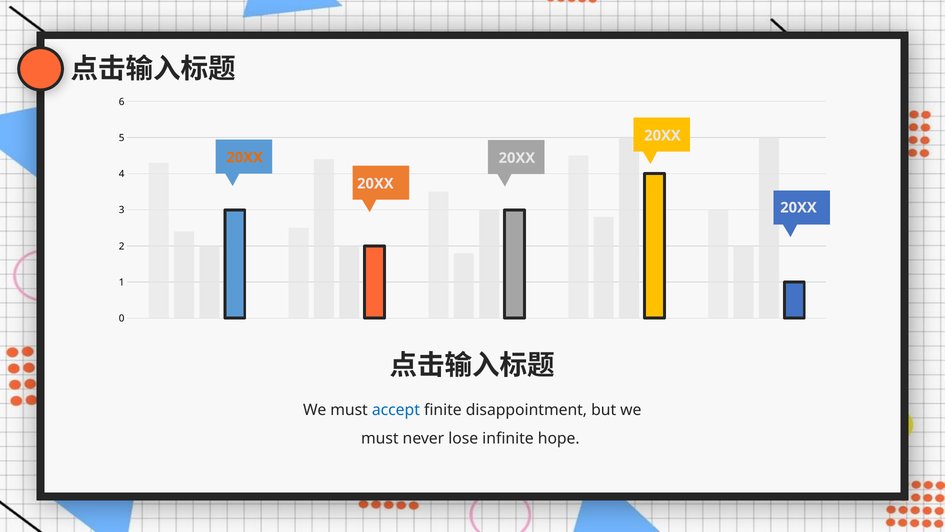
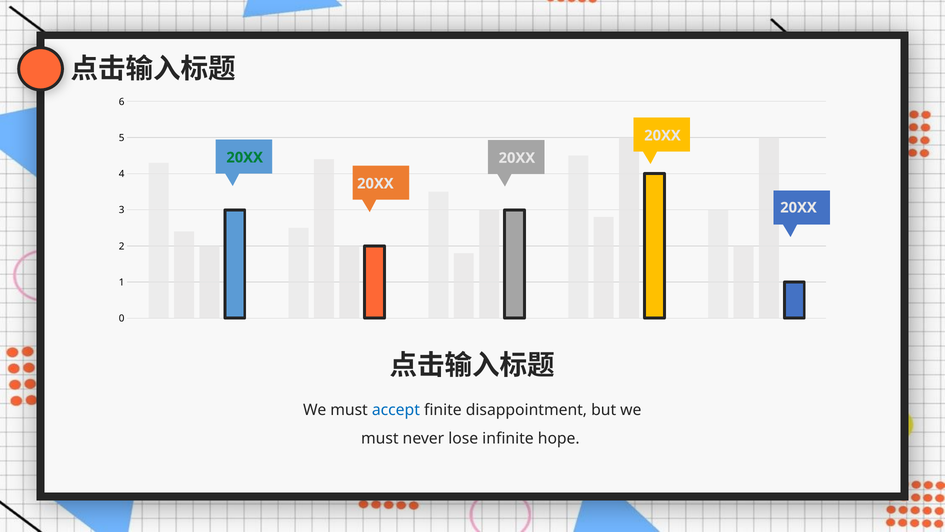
20XX colour: orange -> green (245, 157)
